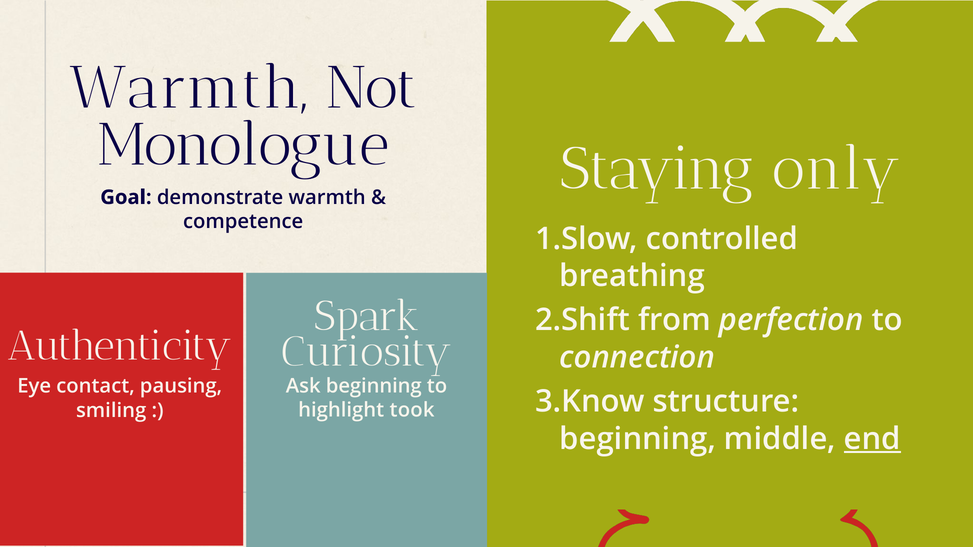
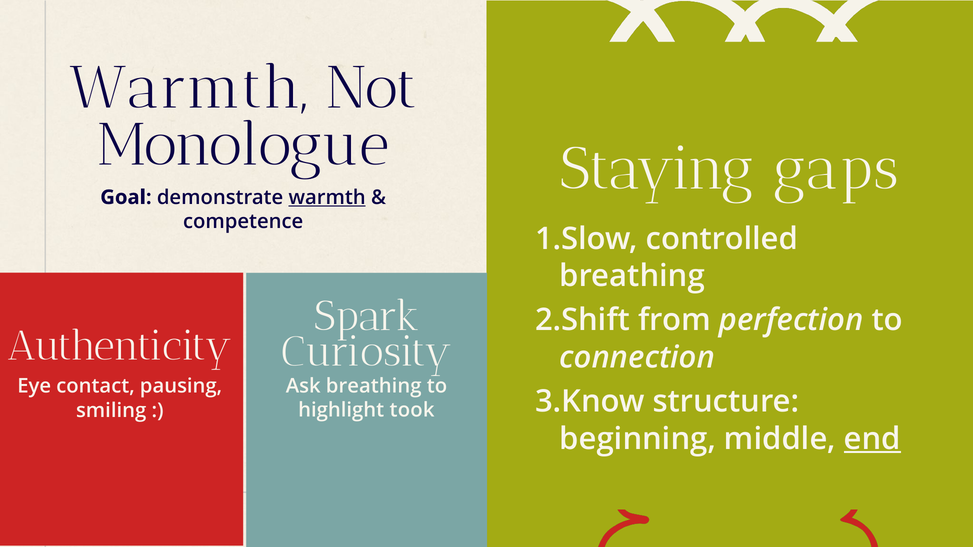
only: only -> gaps (836, 169)
warmth underline: none -> present (327, 197)
Ask beginning: beginning -> breathing (374, 386)
